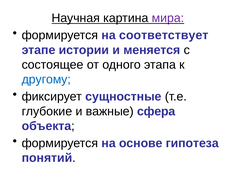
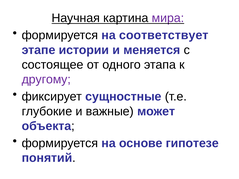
другому colour: blue -> purple (46, 80)
сфера: сфера -> может (156, 111)
гипотеза: гипотеза -> гипотезе (192, 143)
